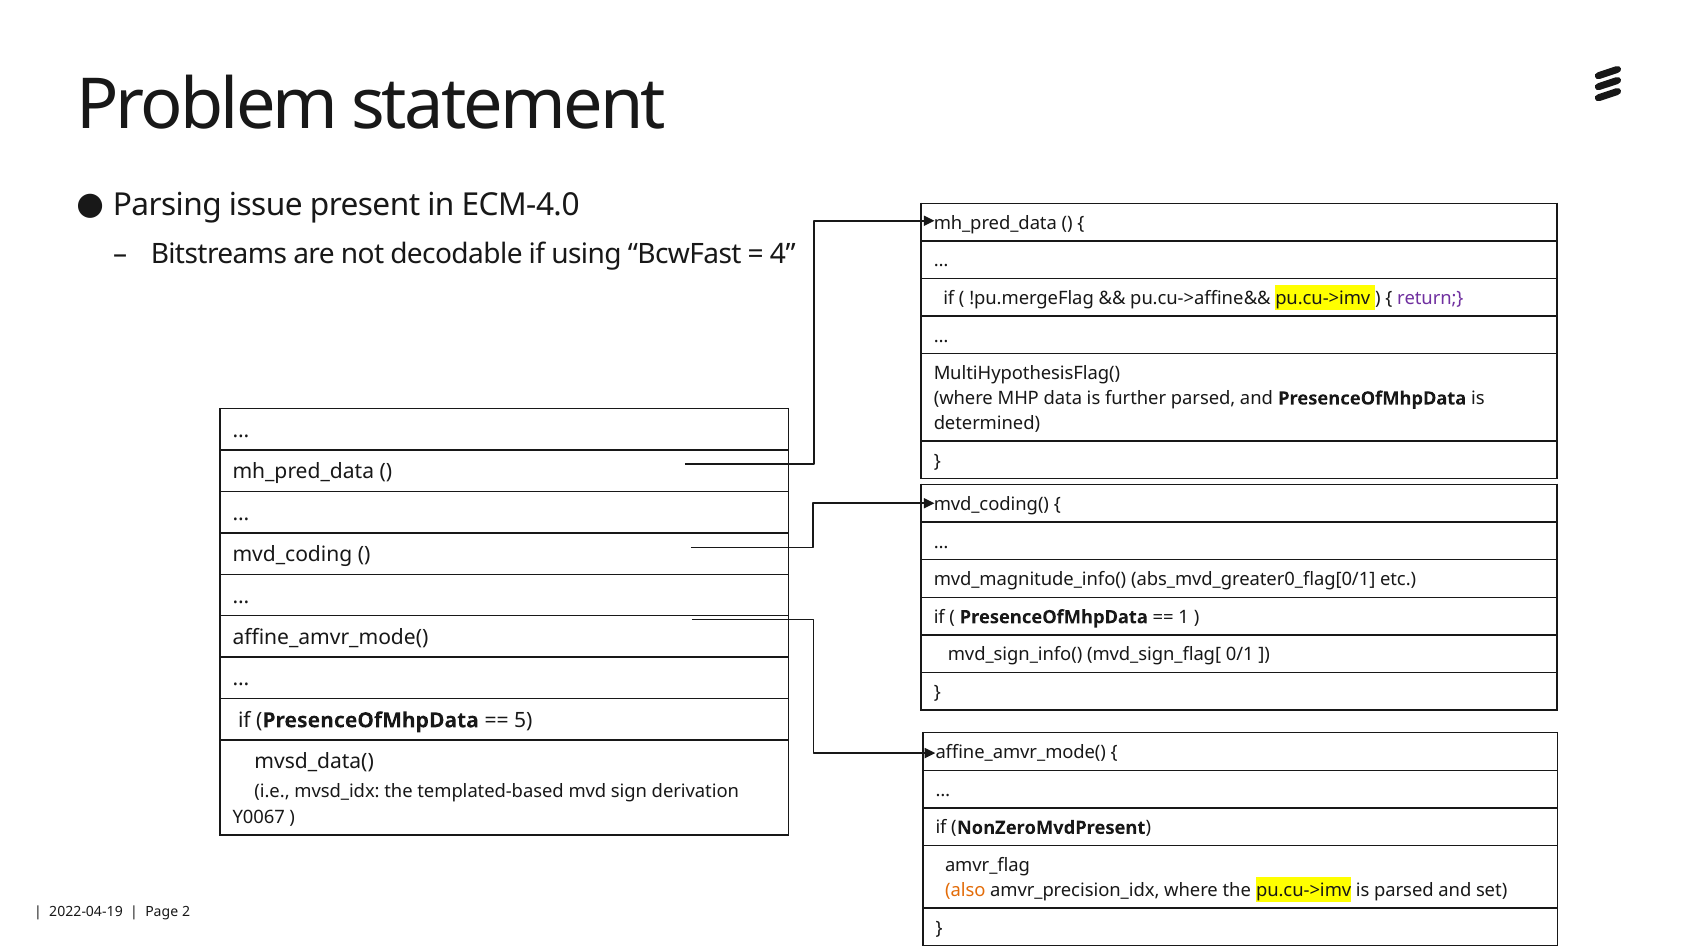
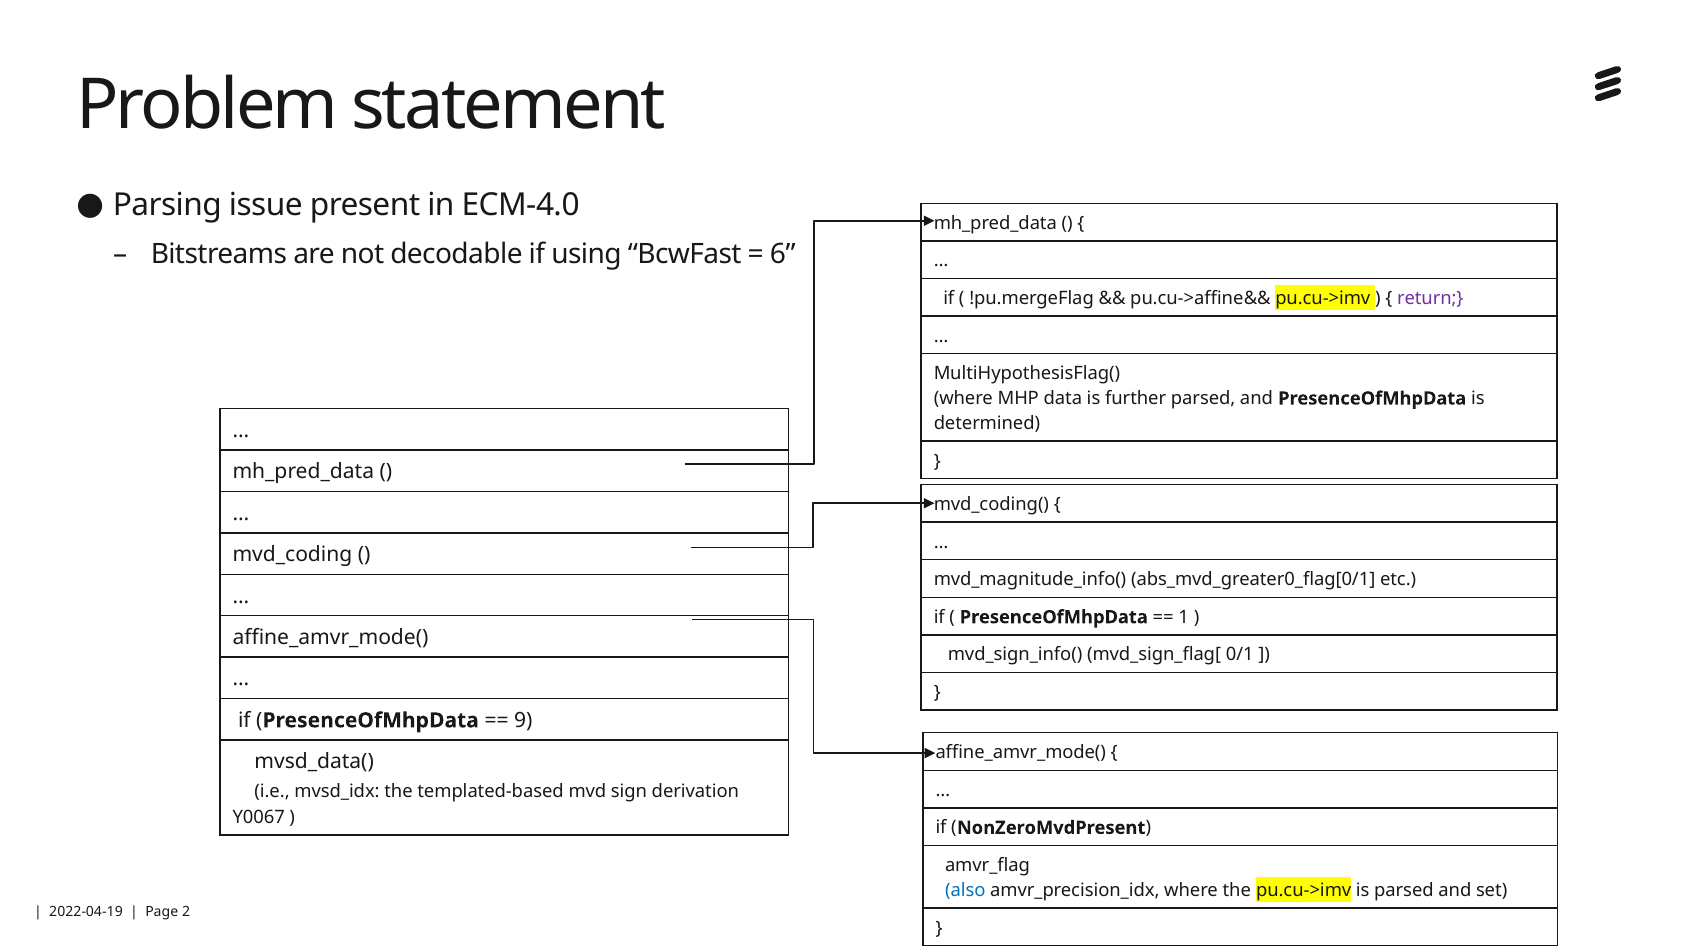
4: 4 -> 6 (783, 254)
5: 5 -> 9 (523, 720)
also colour: orange -> blue (965, 890)
